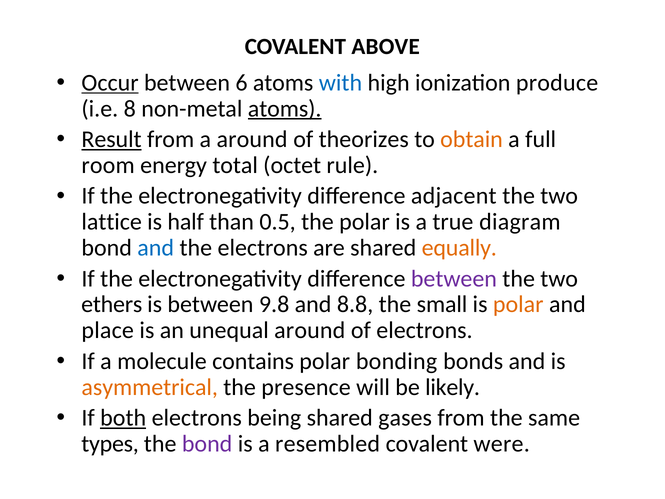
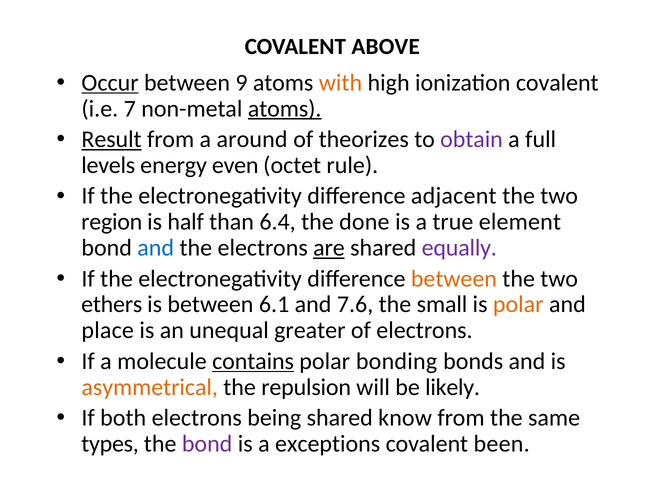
6: 6 -> 9 (241, 83)
with colour: blue -> orange (340, 83)
ionization produce: produce -> covalent (557, 83)
8: 8 -> 7 (130, 109)
obtain colour: orange -> purple (472, 139)
room: room -> levels (108, 165)
total: total -> even (235, 165)
lattice: lattice -> region (112, 222)
0.5: 0.5 -> 6.4 (278, 222)
the polar: polar -> done (364, 222)
diagram: diagram -> element (520, 222)
are underline: none -> present (329, 248)
equally colour: orange -> purple (459, 248)
between colour: purple -> orange (454, 278)
9.8: 9.8 -> 6.1 (274, 304)
8.8: 8.8 -> 7.6 (355, 304)
unequal around: around -> greater (310, 330)
contains underline: none -> present (253, 361)
presence: presence -> repulsion (306, 387)
both underline: present -> none (123, 418)
gases: gases -> know (405, 418)
resembled: resembled -> exceptions (328, 444)
were: were -> been (502, 444)
